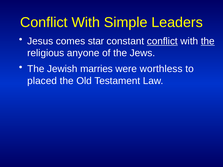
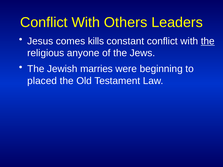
Simple: Simple -> Others (126, 22)
star: star -> kills (96, 41)
conflict underline: present -> none (162, 41)
worthless: worthless -> beginning (161, 69)
